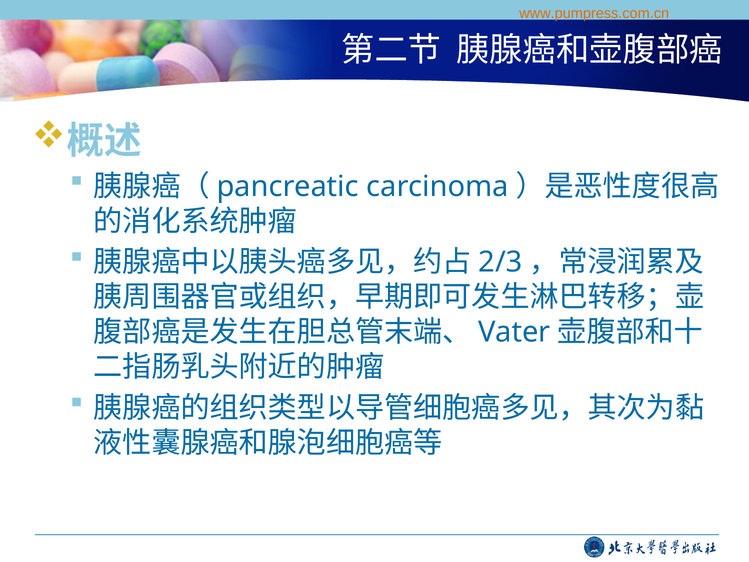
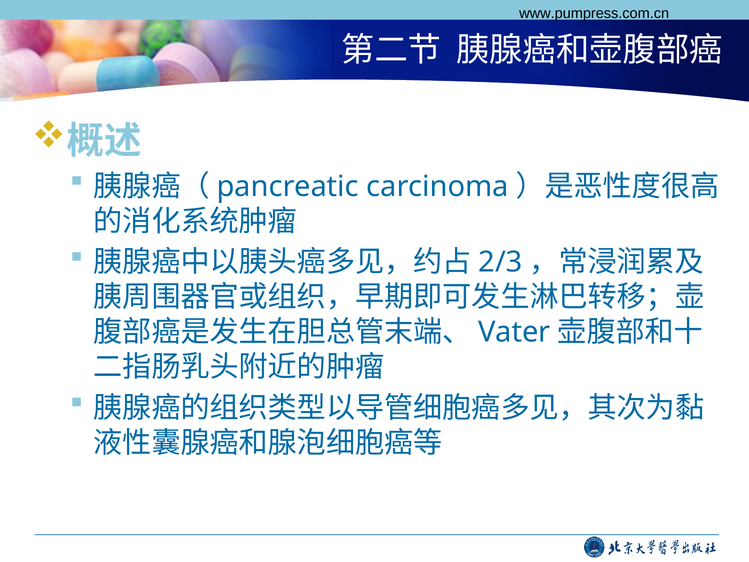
www.pumpress.com.cn colour: orange -> black (594, 13)
